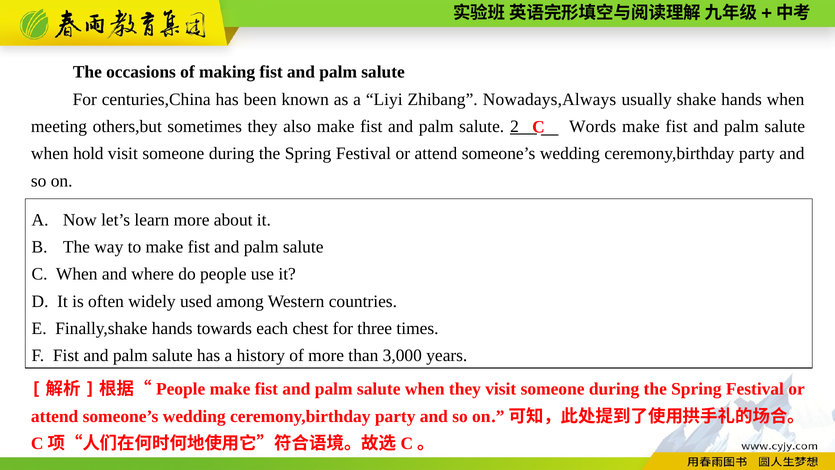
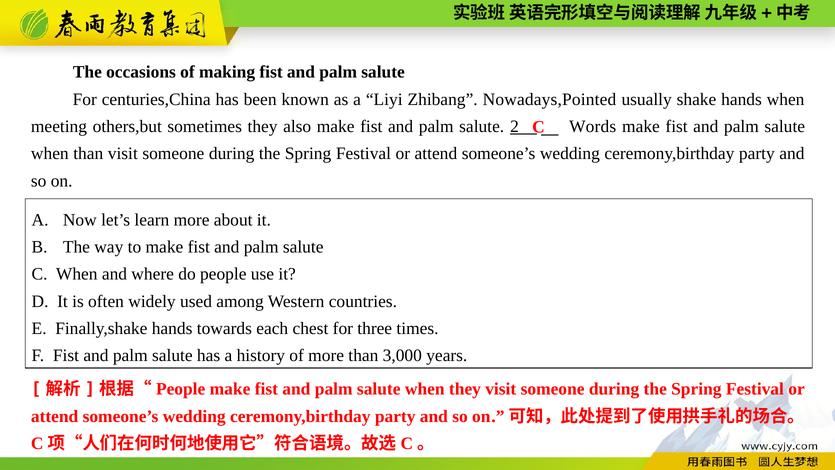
Nowadays,Always: Nowadays,Always -> Nowadays,Pointed (550, 99)
when hold: hold -> than (88, 154)
